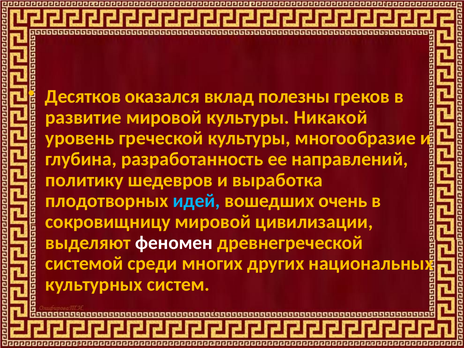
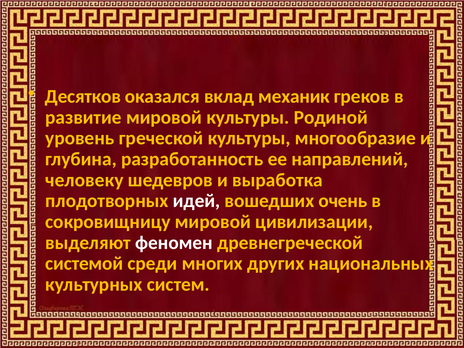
полезны: полезны -> механик (294, 96)
Никакой: Никакой -> Родиной (331, 117)
политику: политику -> человеку (84, 180)
идей colour: light blue -> white (196, 201)
